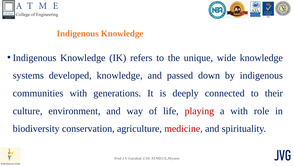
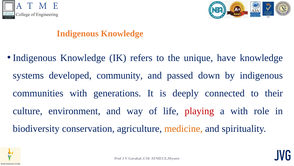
wide: wide -> have (226, 58)
developed knowledge: knowledge -> community (120, 75)
medicine colour: red -> orange (184, 128)
